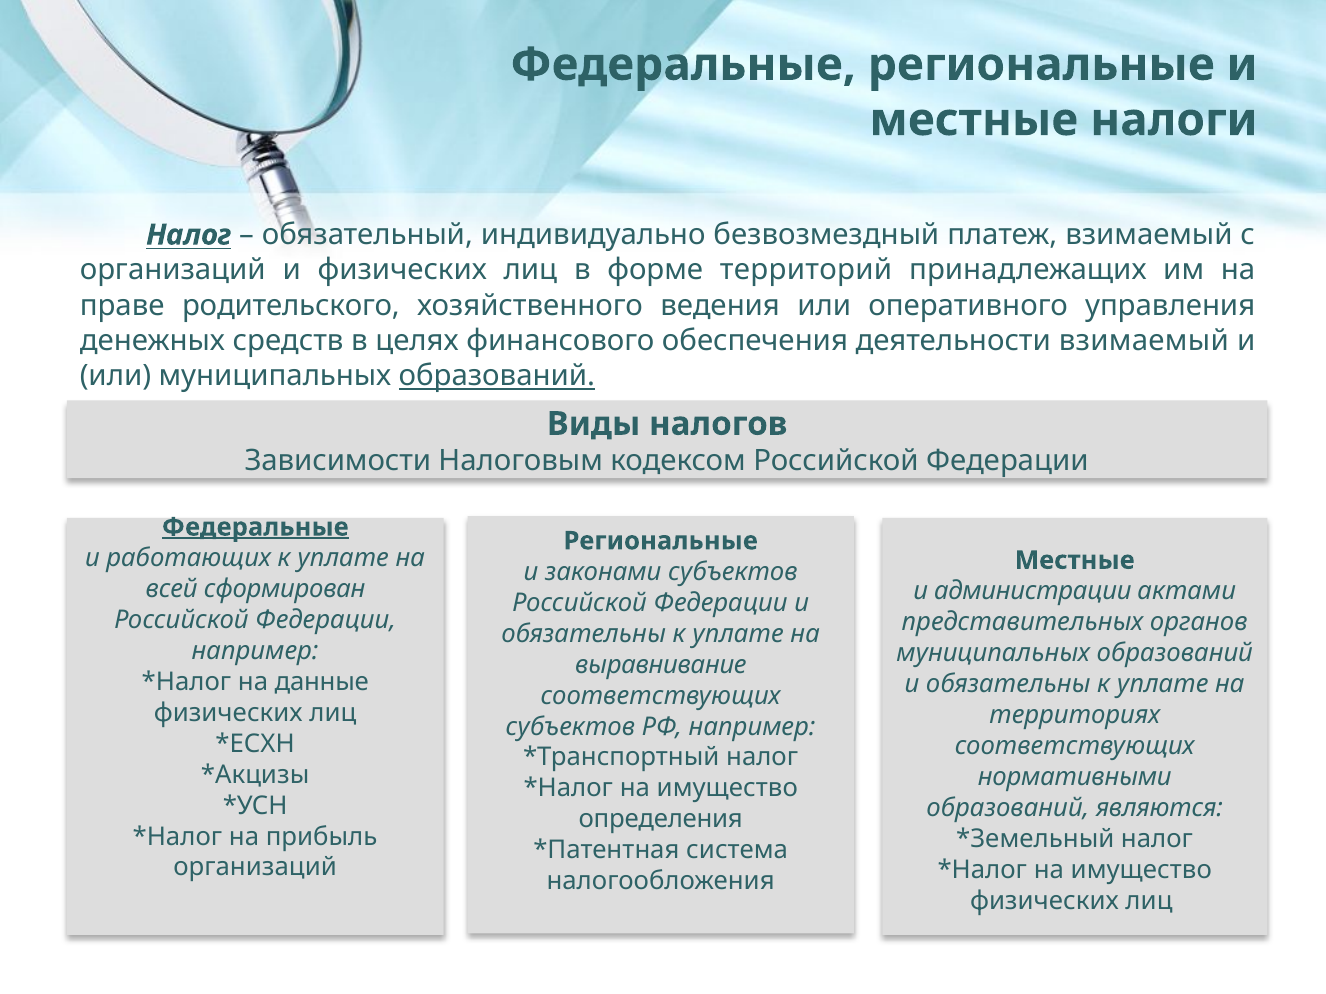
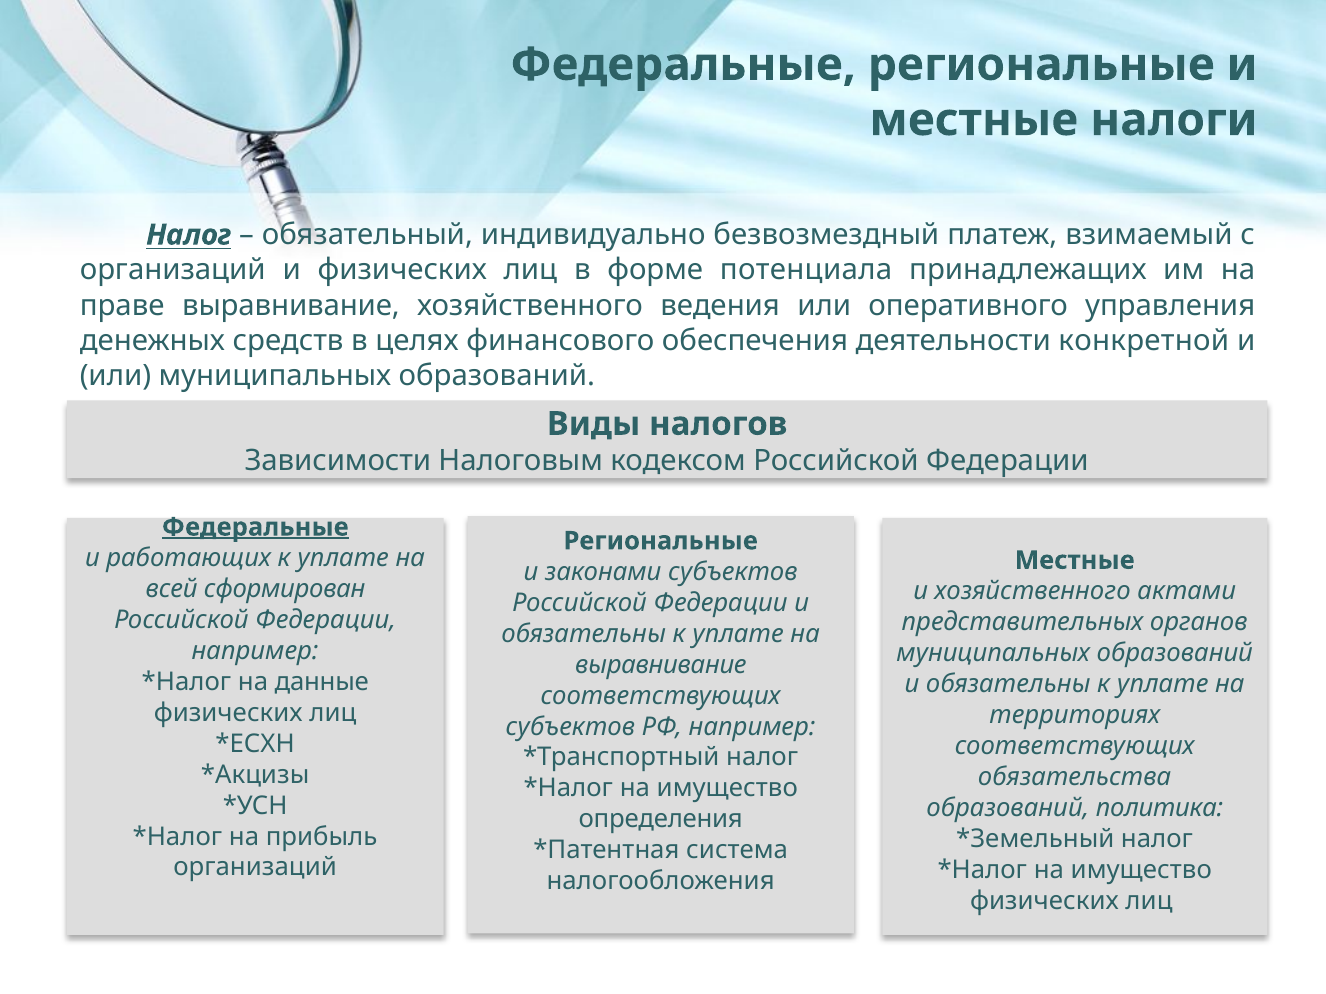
территорий: территорий -> потенциала (806, 270)
праве родительского: родительского -> выравнивание (291, 306)
деятельности взимаемый: взимаемый -> конкретной (1144, 341)
образований underline: present -> none (497, 376)
и администрации: администрации -> хозяйственного (1033, 592)
нормативными: нормативными -> обязательства (1075, 777)
являются: являются -> политика (1160, 808)
